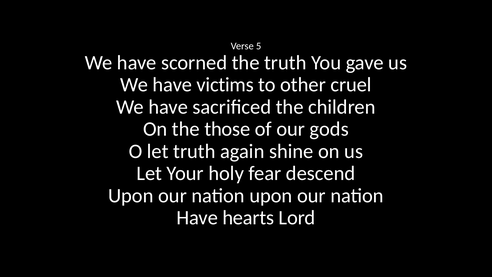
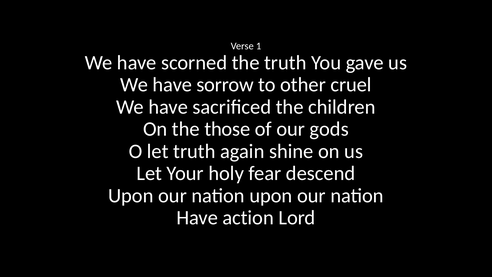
5: 5 -> 1 (259, 46)
victims: victims -> sorrow (225, 85)
hearts: hearts -> action (248, 218)
